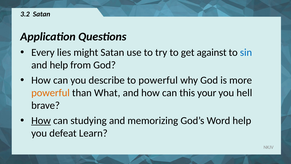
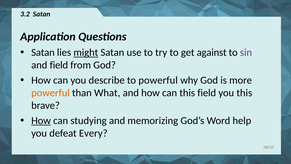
Every: Every -> Satan (43, 53)
might underline: none -> present (86, 53)
sin colour: blue -> purple (246, 53)
and help: help -> field (59, 65)
this your: your -> field (207, 93)
you hell: hell -> this (244, 93)
Learn: Learn -> Every (93, 133)
